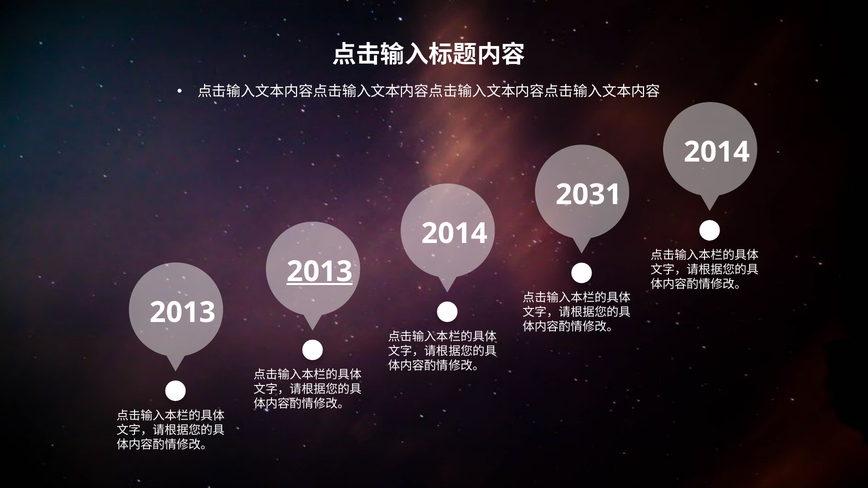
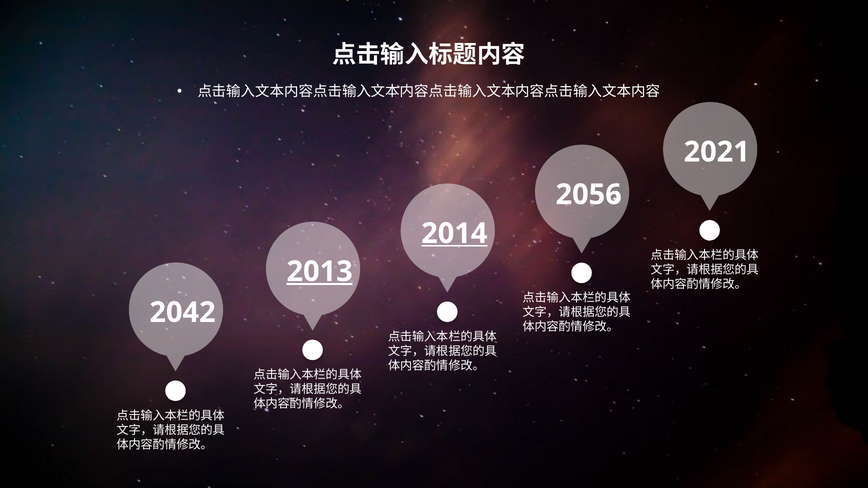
2014: 2014 -> 2021 (717, 152)
2031: 2031 -> 2056 (589, 195)
2014 underline: none -> present (454, 234)
2013: 2013 -> 2042 (183, 313)
